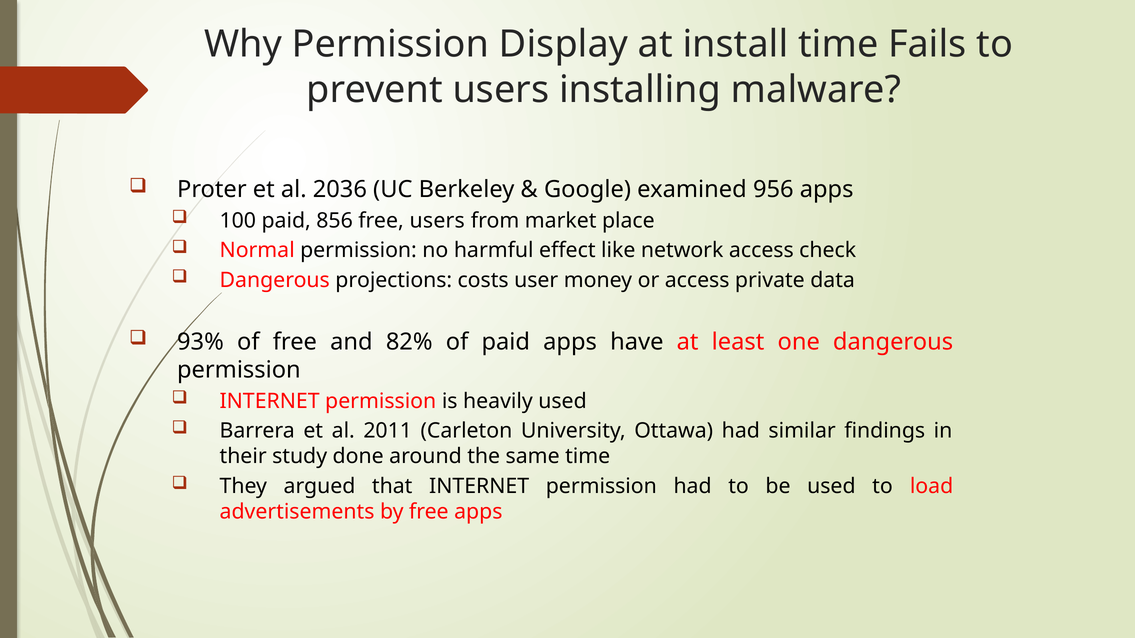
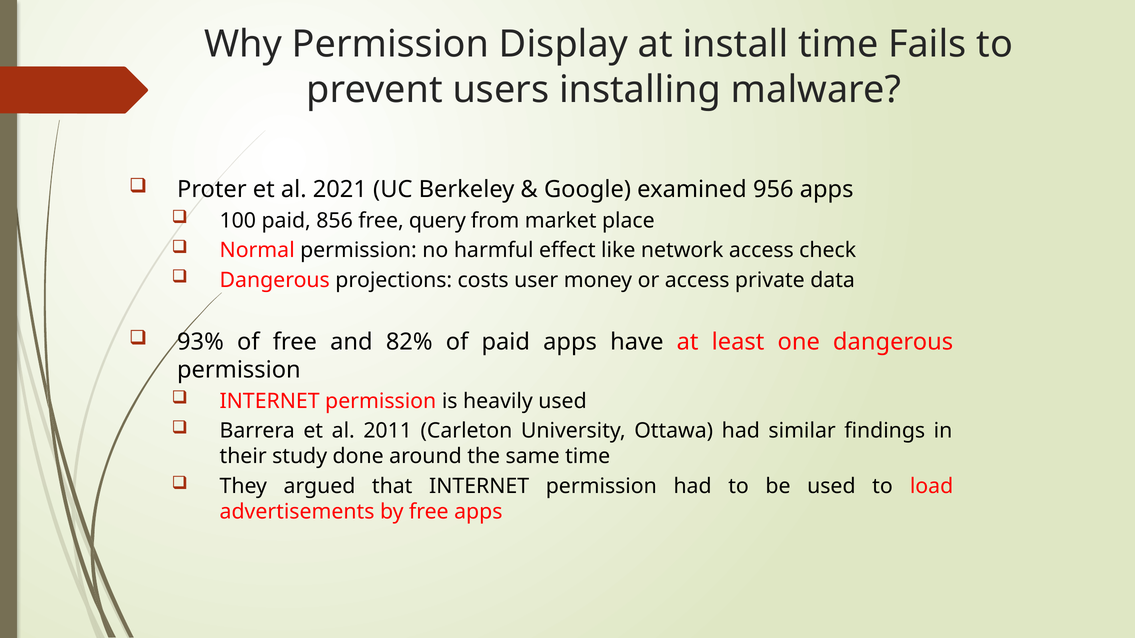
2036: 2036 -> 2021 (340, 190)
free users: users -> query (437, 221)
